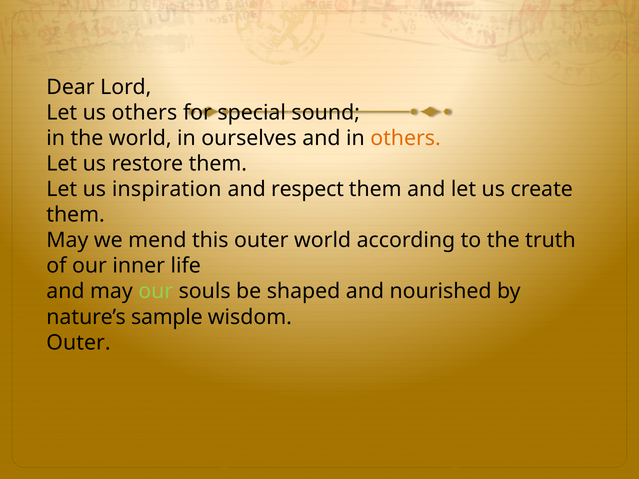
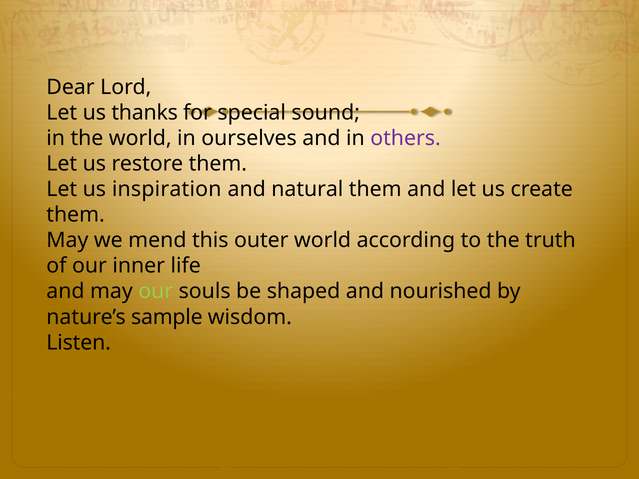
us others: others -> thanks (145, 113)
others colour: orange -> purple (406, 138)
respect: respect -> natural (307, 189)
Outer: Outer -> Listen (79, 343)
